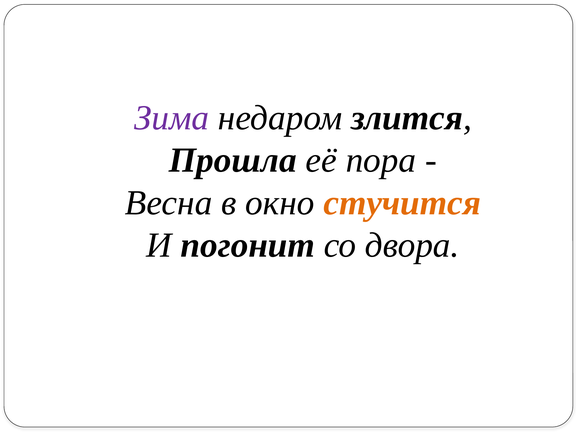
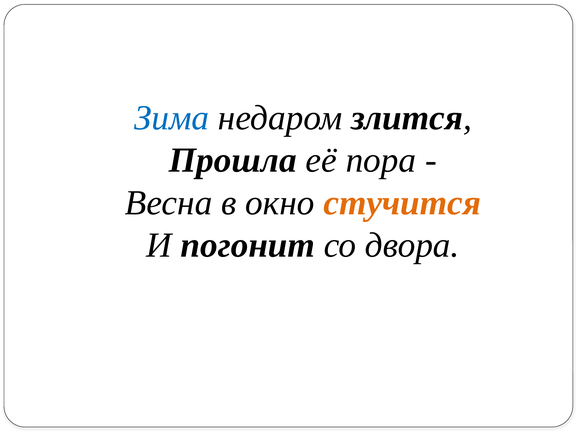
Зима colour: purple -> blue (172, 118)
